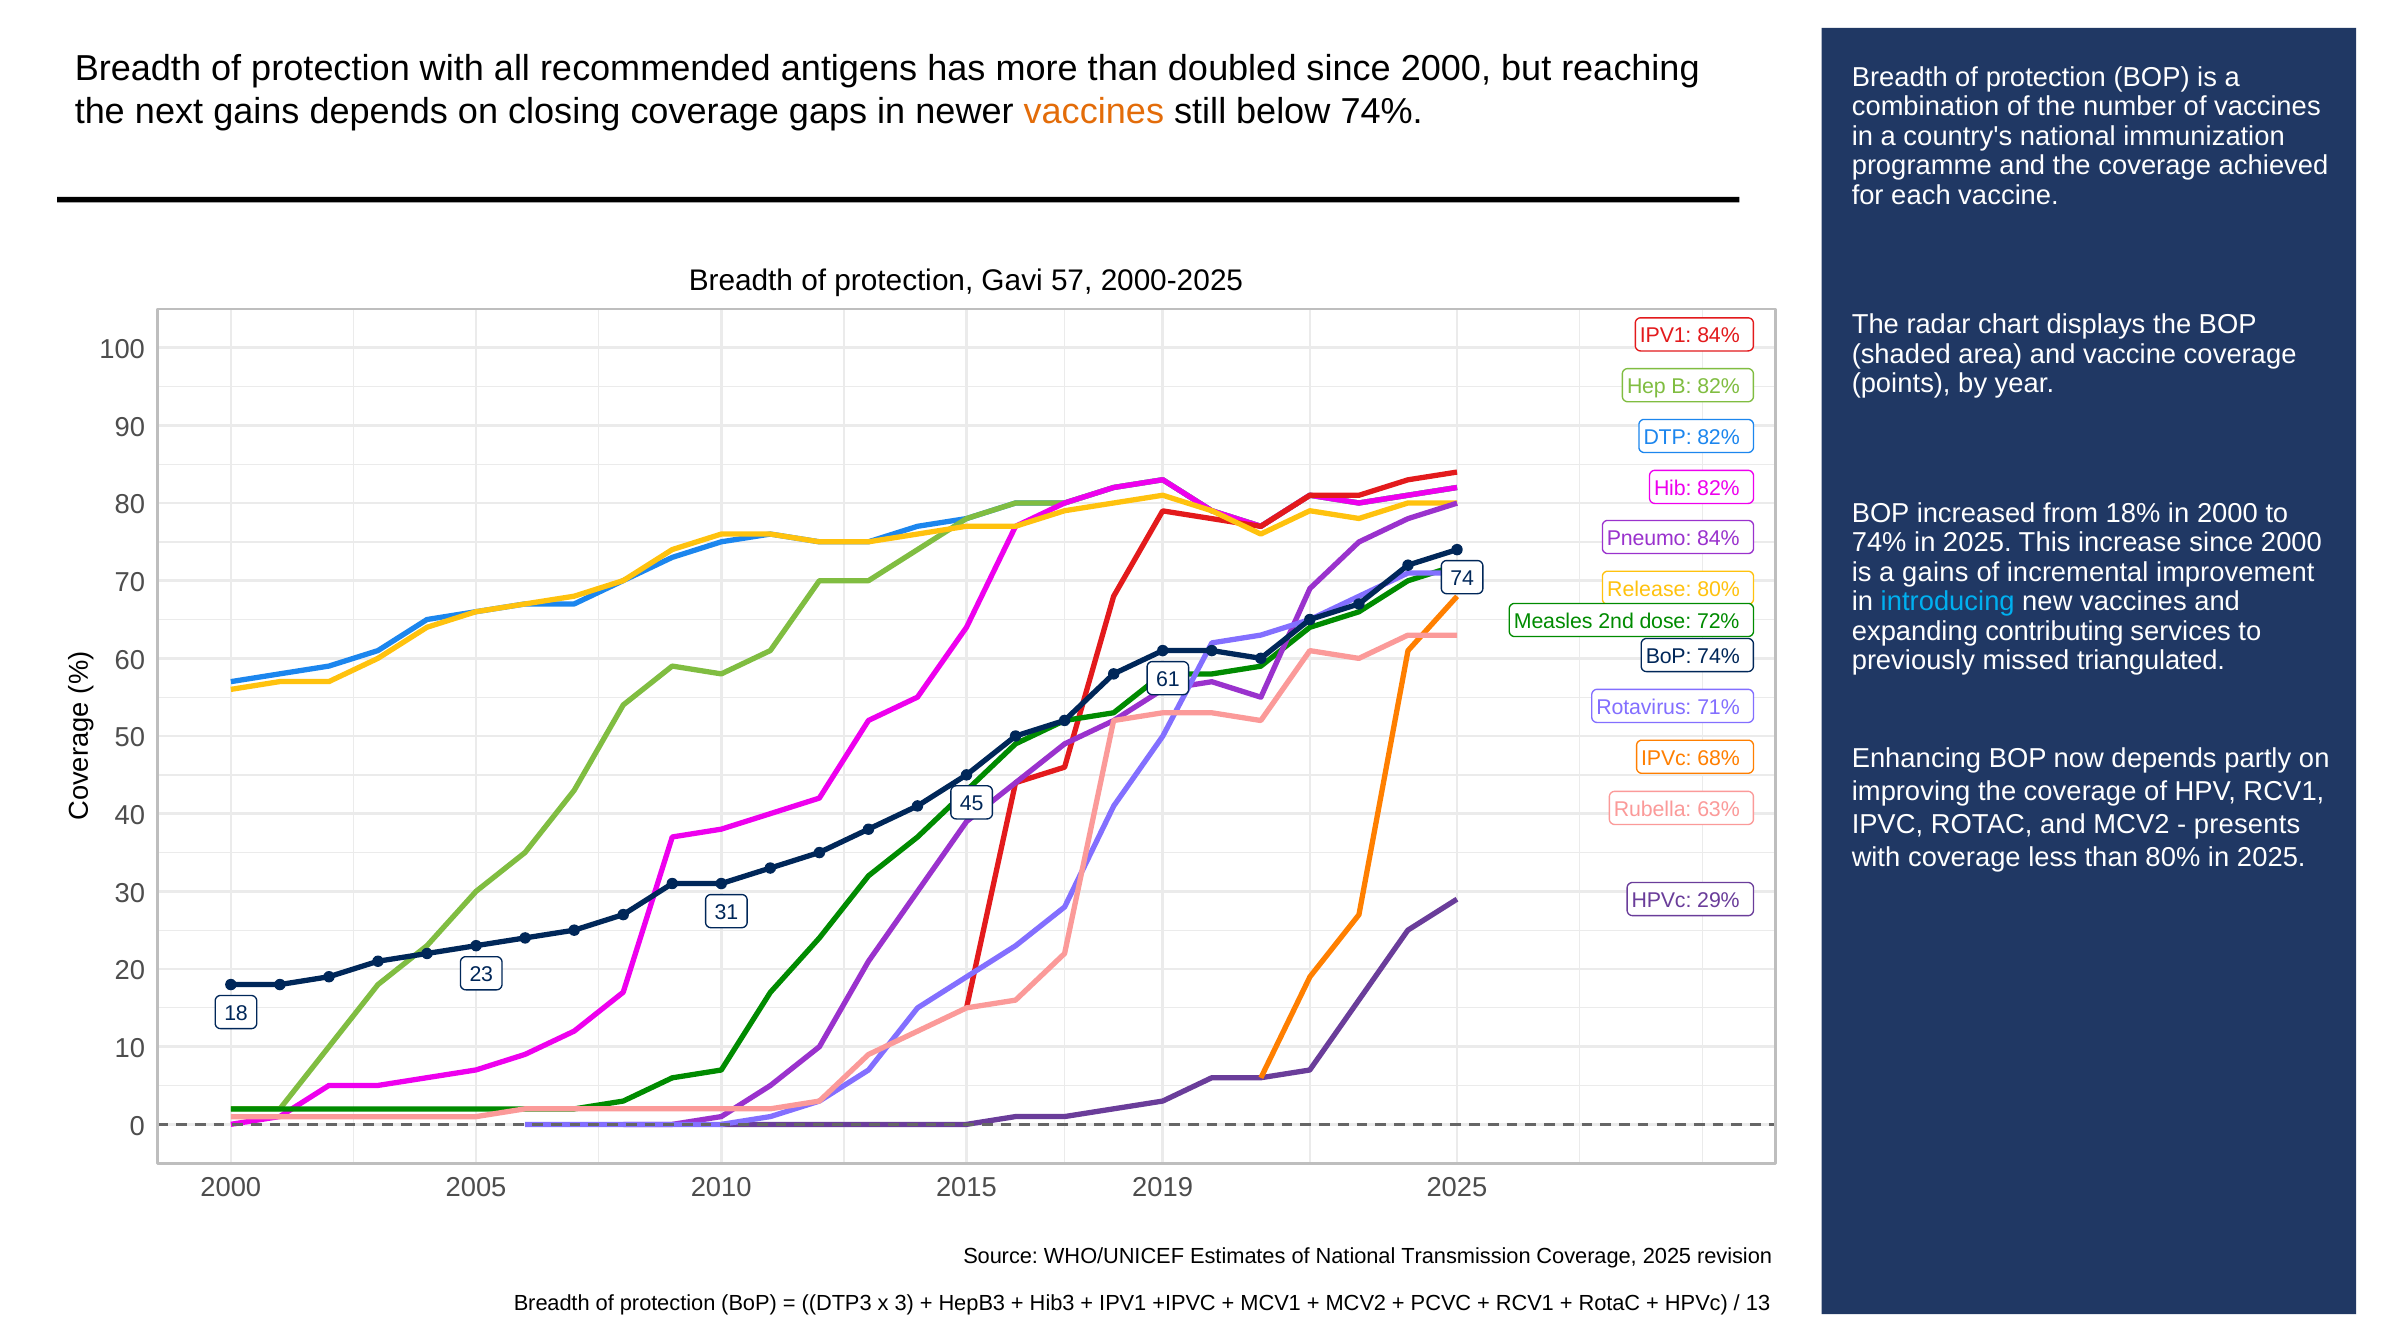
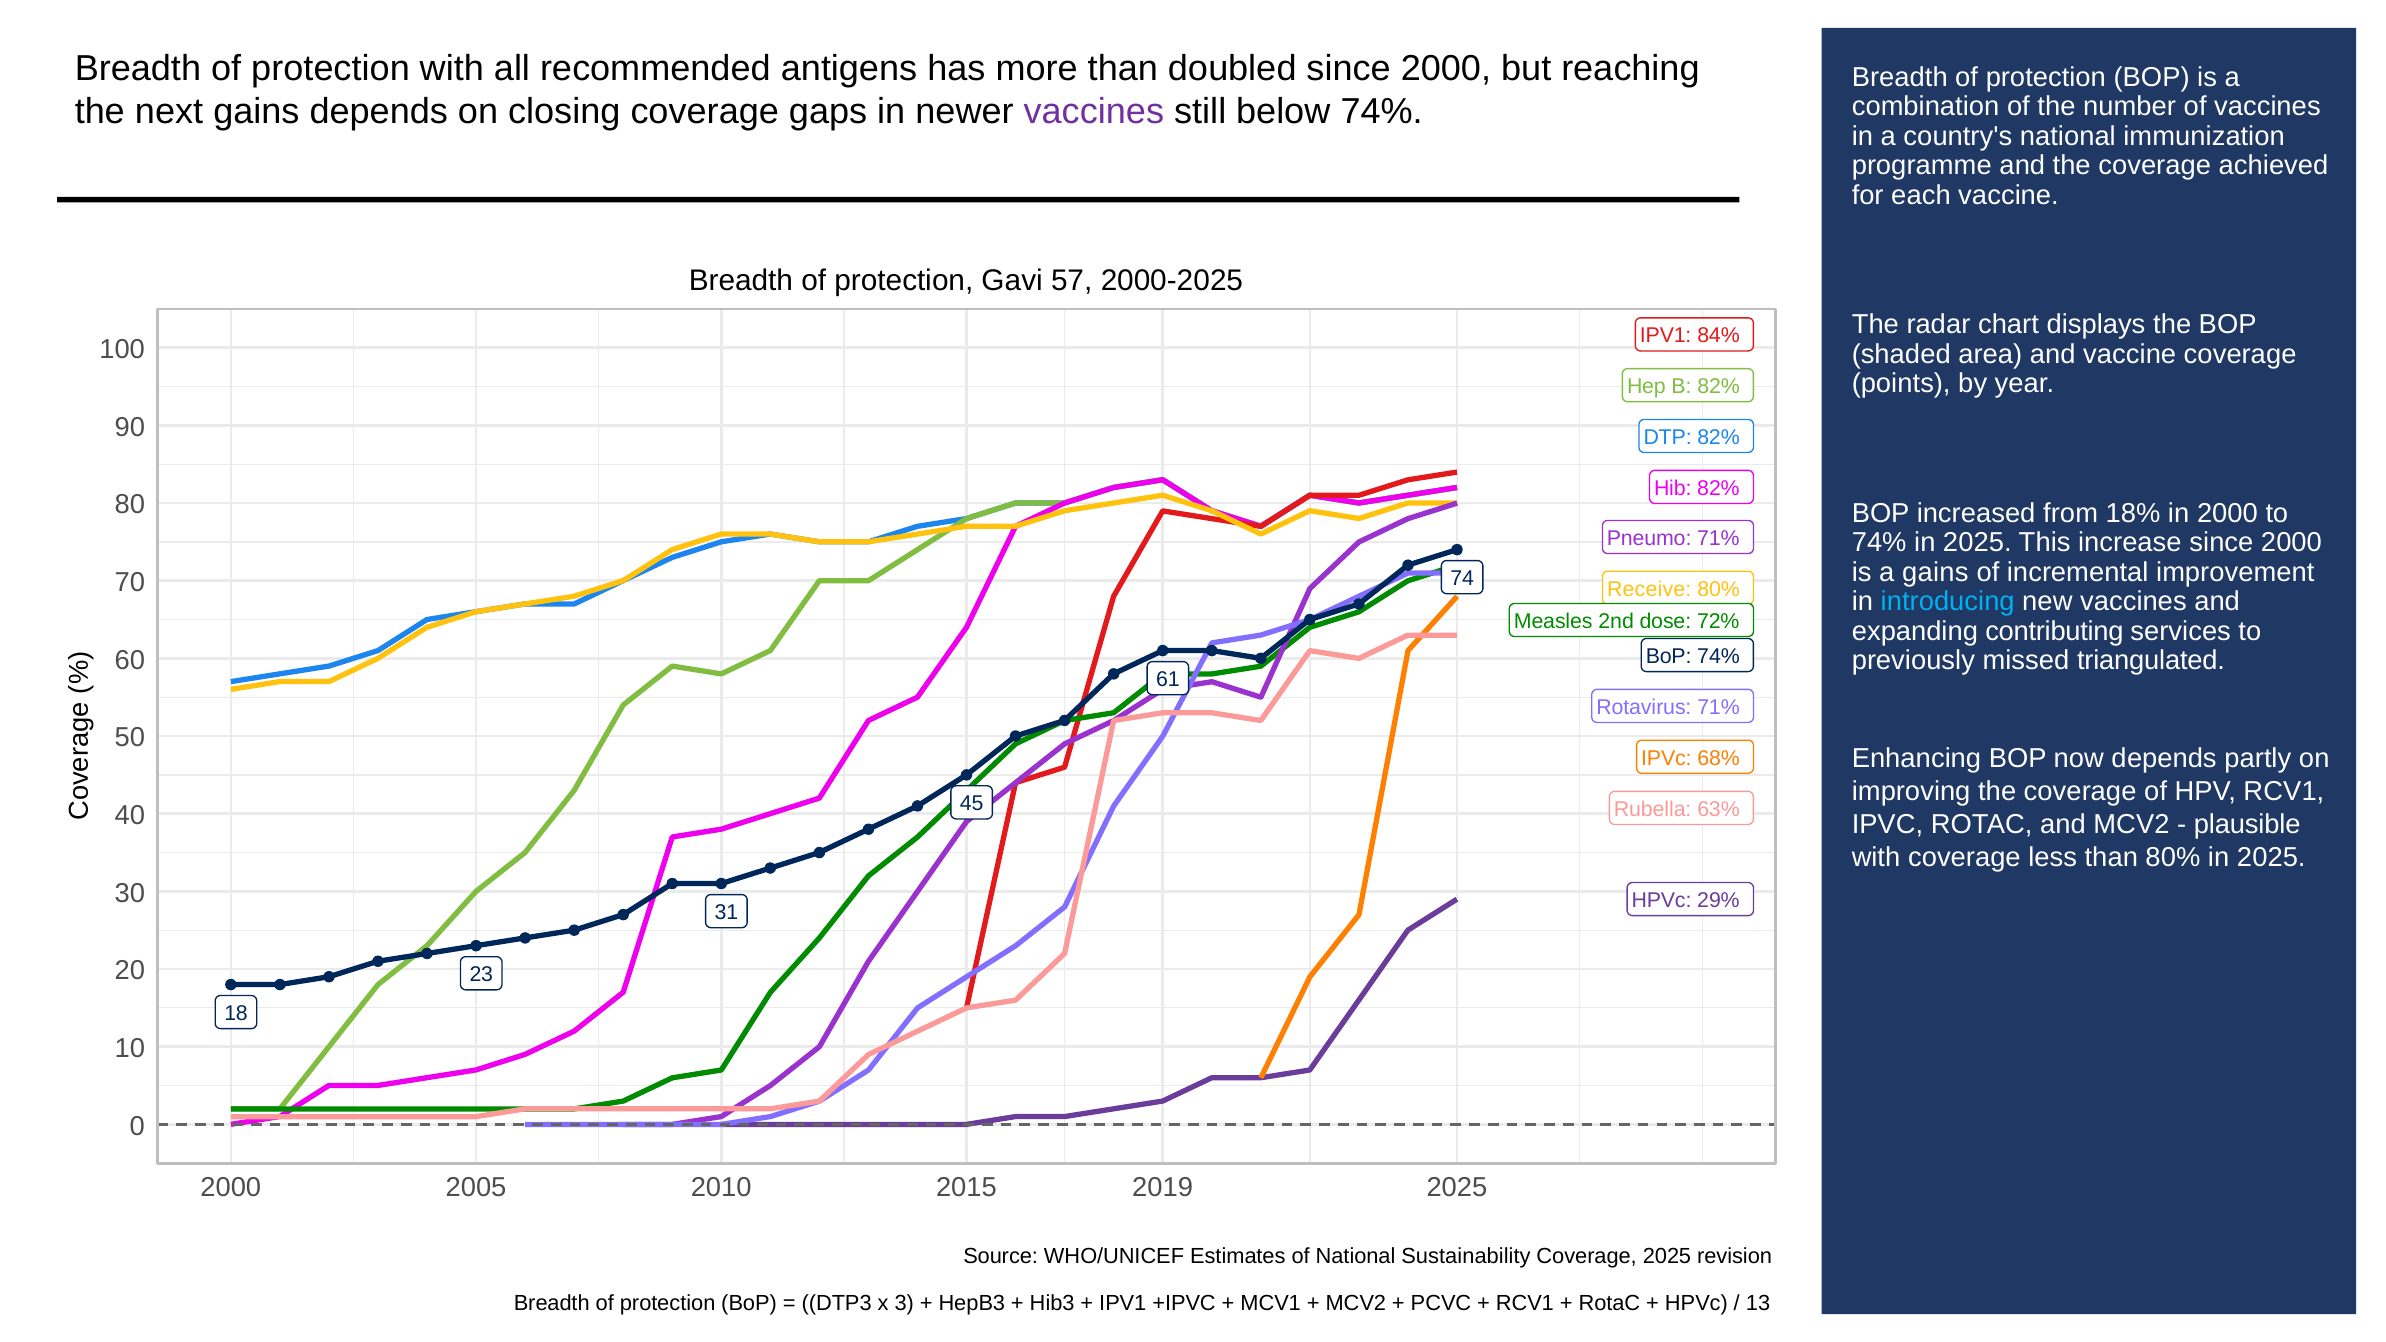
vaccines colour: orange -> purple (1094, 112)
Pneumo 84%: 84% -> 71% (1718, 539)
Release: Release -> Receive (1649, 589)
presents: presents -> plausible (2247, 824)
Transmission: Transmission -> Sustainability (1466, 1256)
